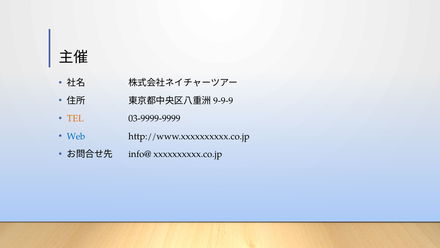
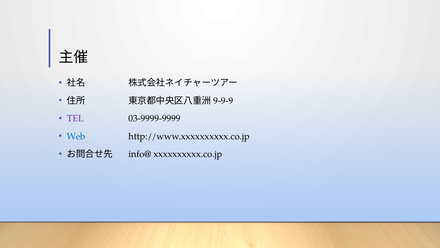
TEL colour: orange -> purple (75, 118)
